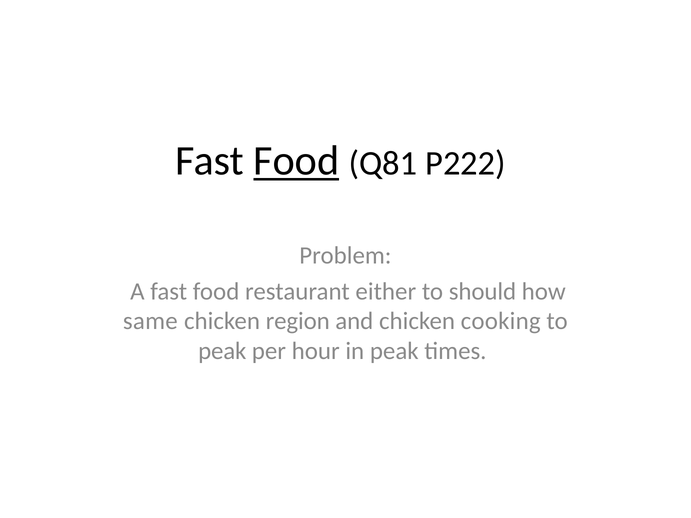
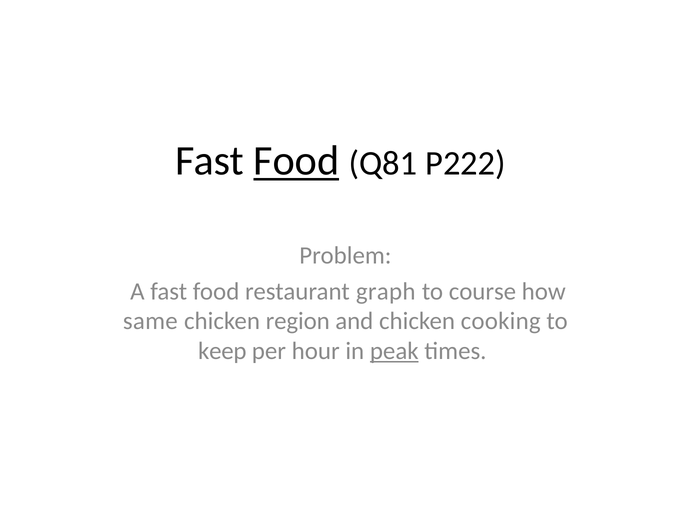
either: either -> graph (386, 291)
should: should -> course (482, 291)
peak: peak -> keep (222, 351)
peak underline: none -> present (394, 351)
